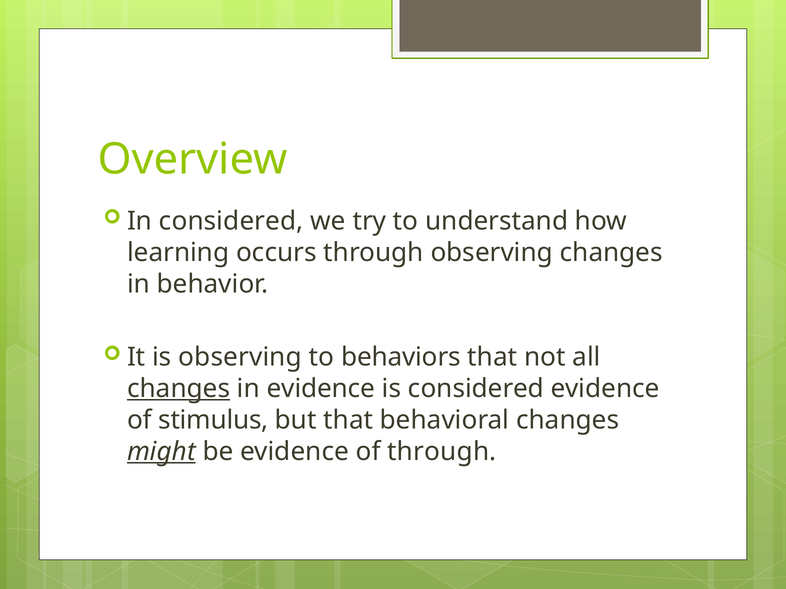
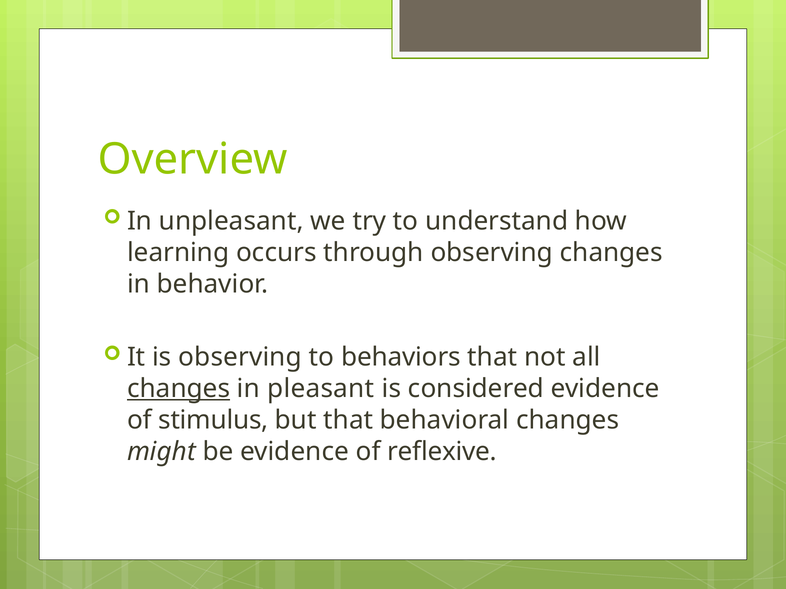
In considered: considered -> unpleasant (231, 221)
in evidence: evidence -> pleasant (321, 389)
might underline: present -> none (161, 452)
of through: through -> reflexive (442, 452)
